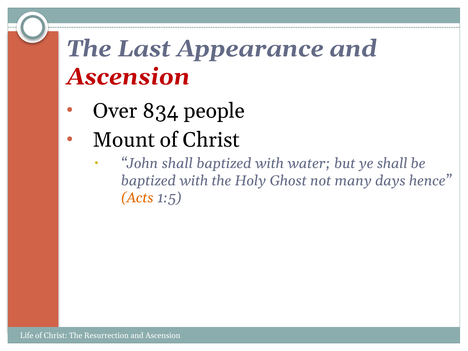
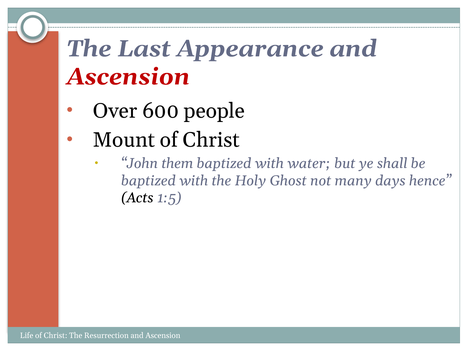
834: 834 -> 600 (161, 111)
John shall: shall -> them (177, 164)
Acts colour: orange -> black (137, 198)
